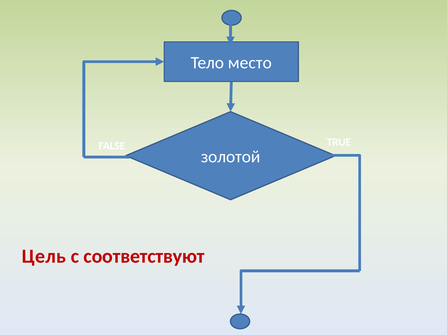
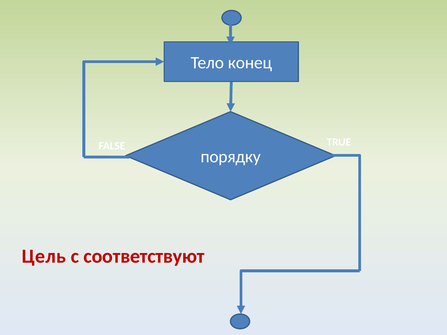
место: место -> конец (250, 63)
золотой: золотой -> порядку (231, 157)
